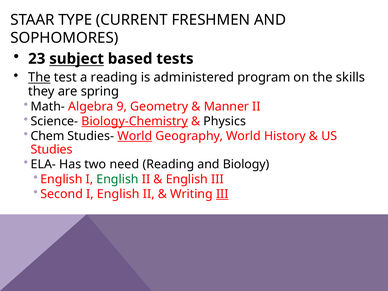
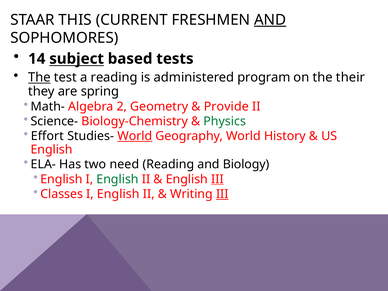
TYPE: TYPE -> THIS (75, 20)
AND underline: none -> present (270, 20)
23: 23 -> 14 (37, 59)
skills: skills -> their (351, 77)
9: 9 -> 2 (122, 106)
Manner: Manner -> Provide (226, 106)
Biology-Chemistry underline: present -> none (135, 121)
Physics colour: black -> green (225, 121)
Chem: Chem -> Effort (47, 136)
Studies: Studies -> English (52, 150)
III underline: none -> present (217, 179)
Second: Second -> Classes (62, 194)
